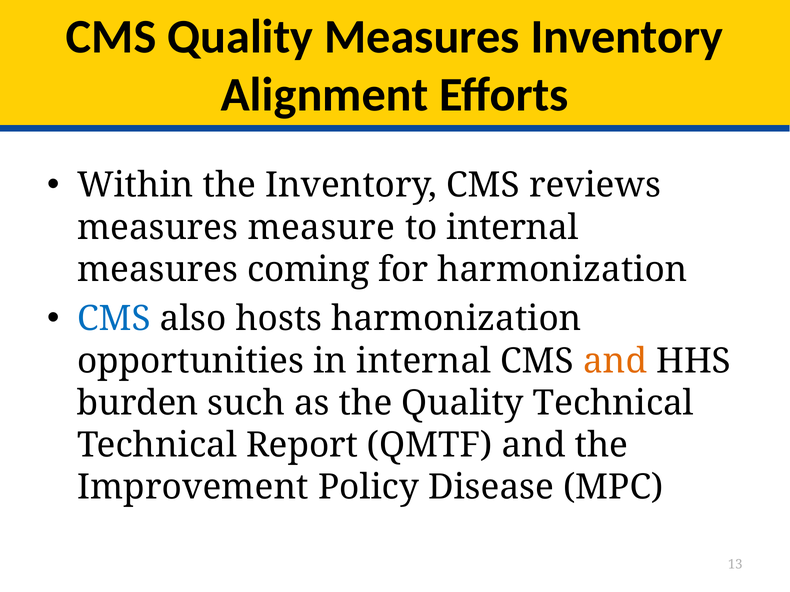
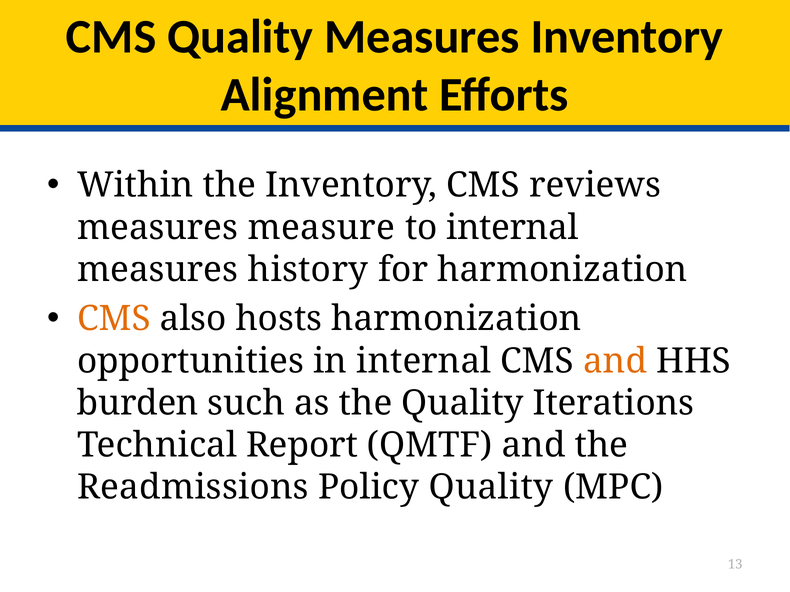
coming: coming -> history (308, 270)
CMS colour: blue -> orange (114, 319)
Quality Technical: Technical -> Iterations (613, 403)
Improvement: Improvement -> Readmissions (193, 488)
Policy Disease: Disease -> Quality (491, 488)
